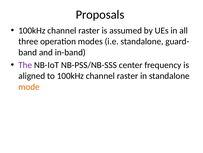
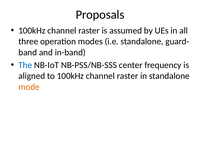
The colour: purple -> blue (25, 65)
